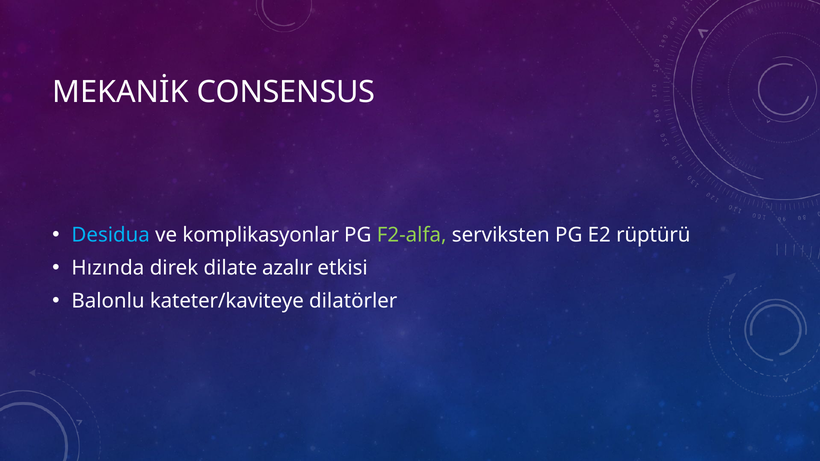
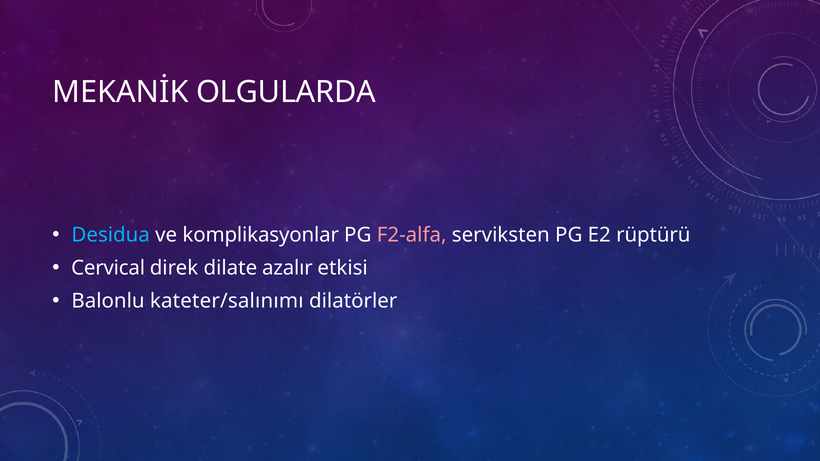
CONSENSUS: CONSENSUS -> OLGULARDA (286, 92)
F2-alfa colour: light green -> pink (412, 235)
Hızında: Hızında -> Cervical (108, 268)
kateter/kaviteye: kateter/kaviteye -> kateter/salınımı (227, 301)
